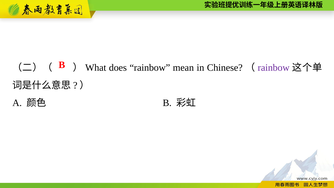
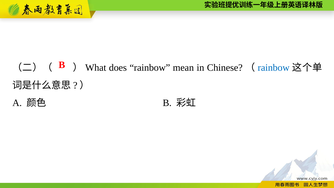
rainbow colour: purple -> blue (274, 68)
